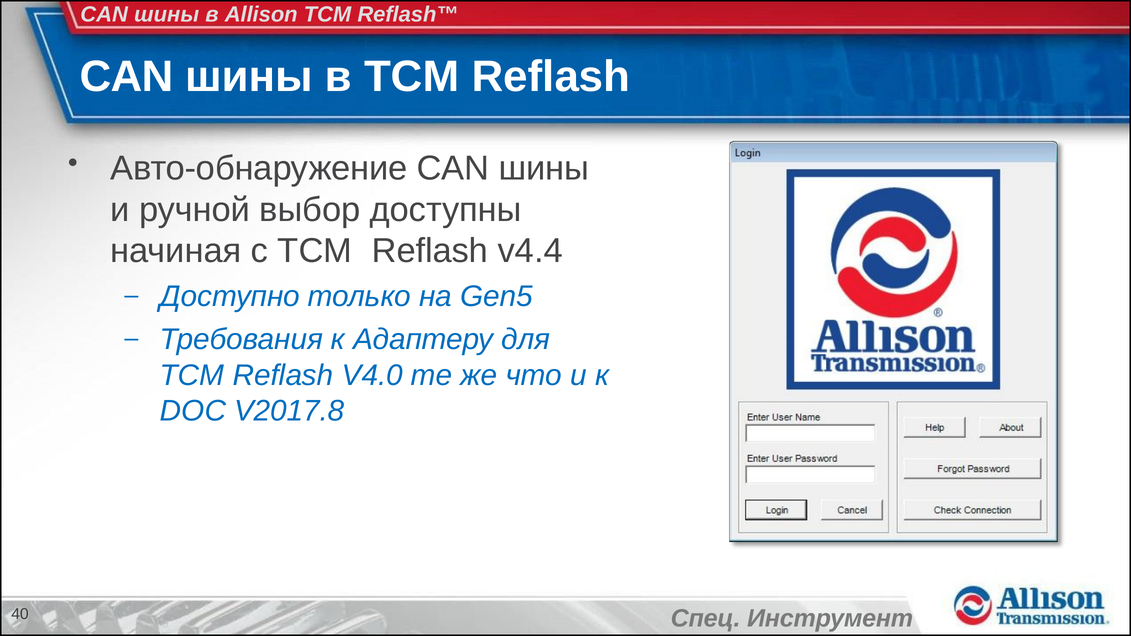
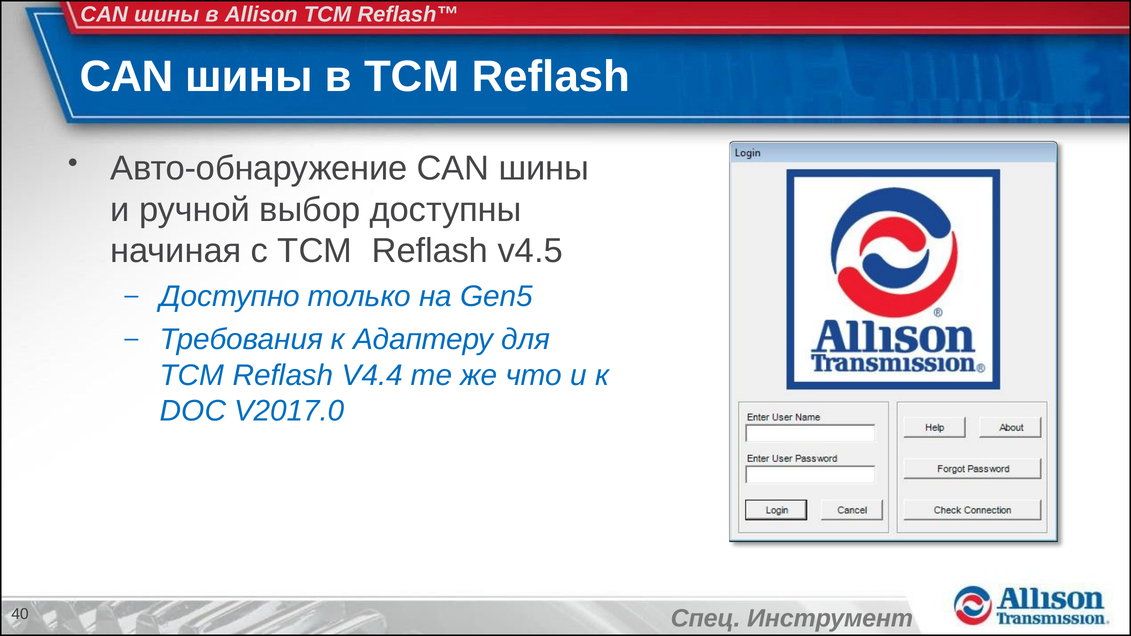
v4.4: v4.4 -> v4.5 (530, 251)
V4.0: V4.0 -> V4.4 (372, 375)
V2017.8: V2017.8 -> V2017.0 (289, 411)
